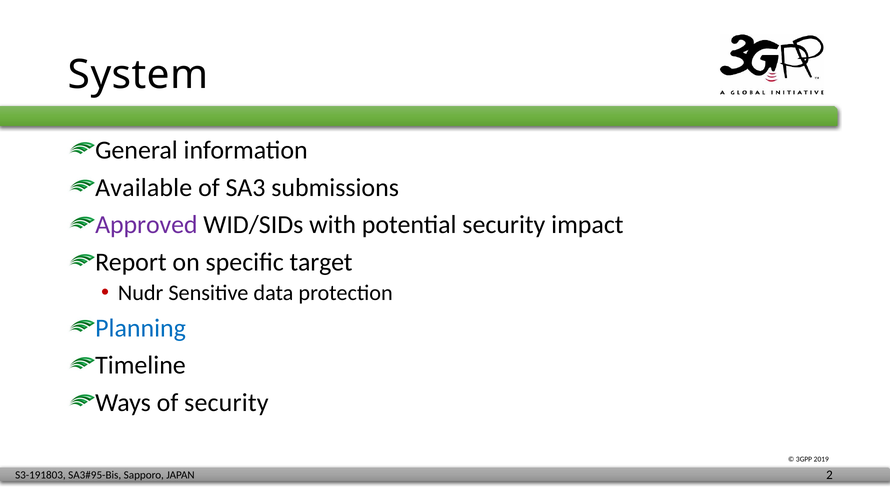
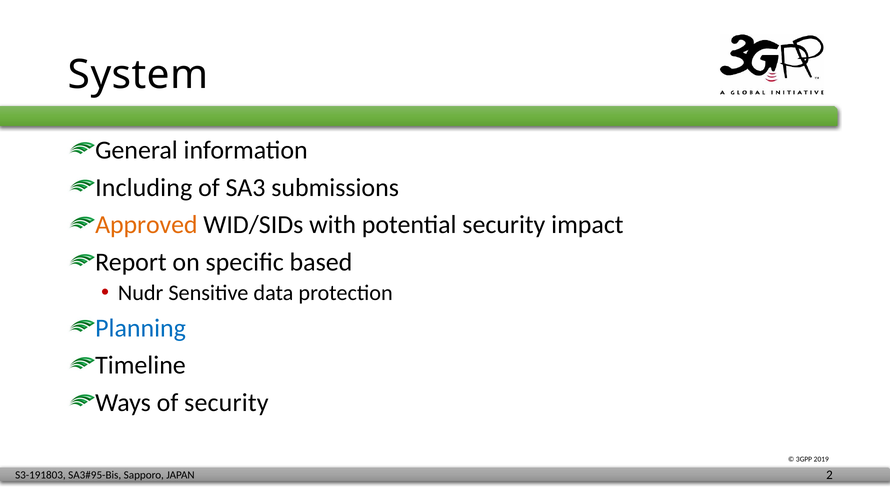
Available: Available -> Including (144, 188)
Approved colour: purple -> orange (146, 225)
target: target -> based (321, 262)
